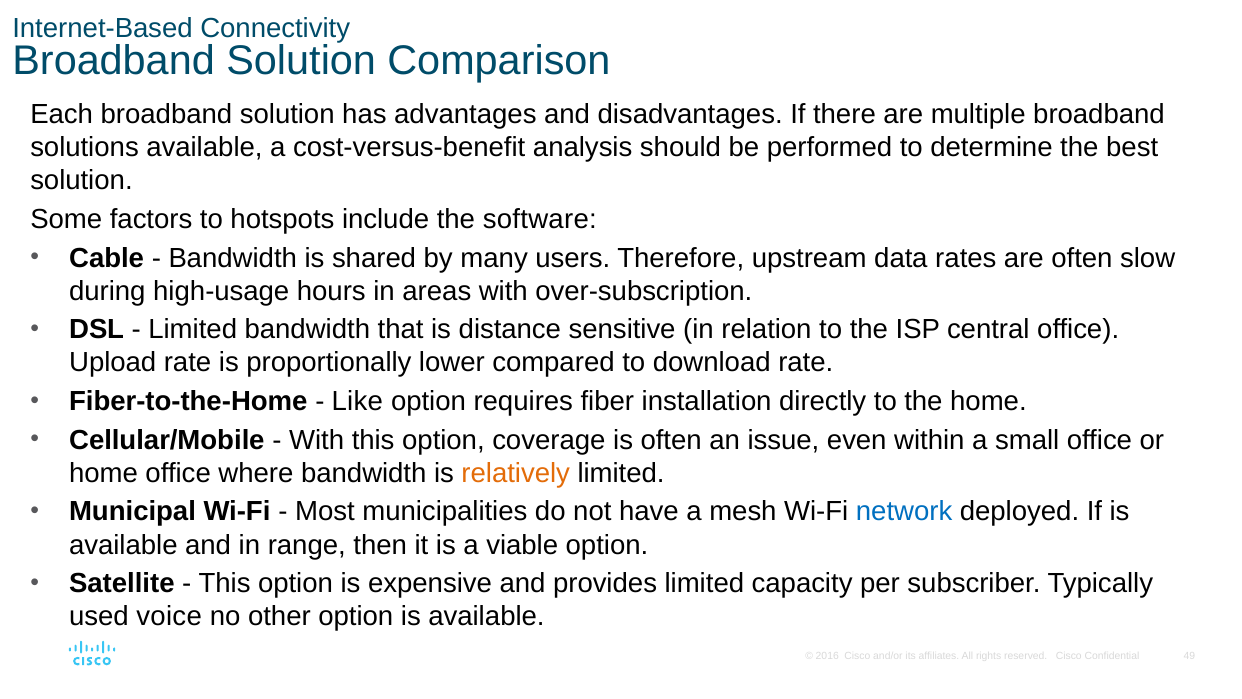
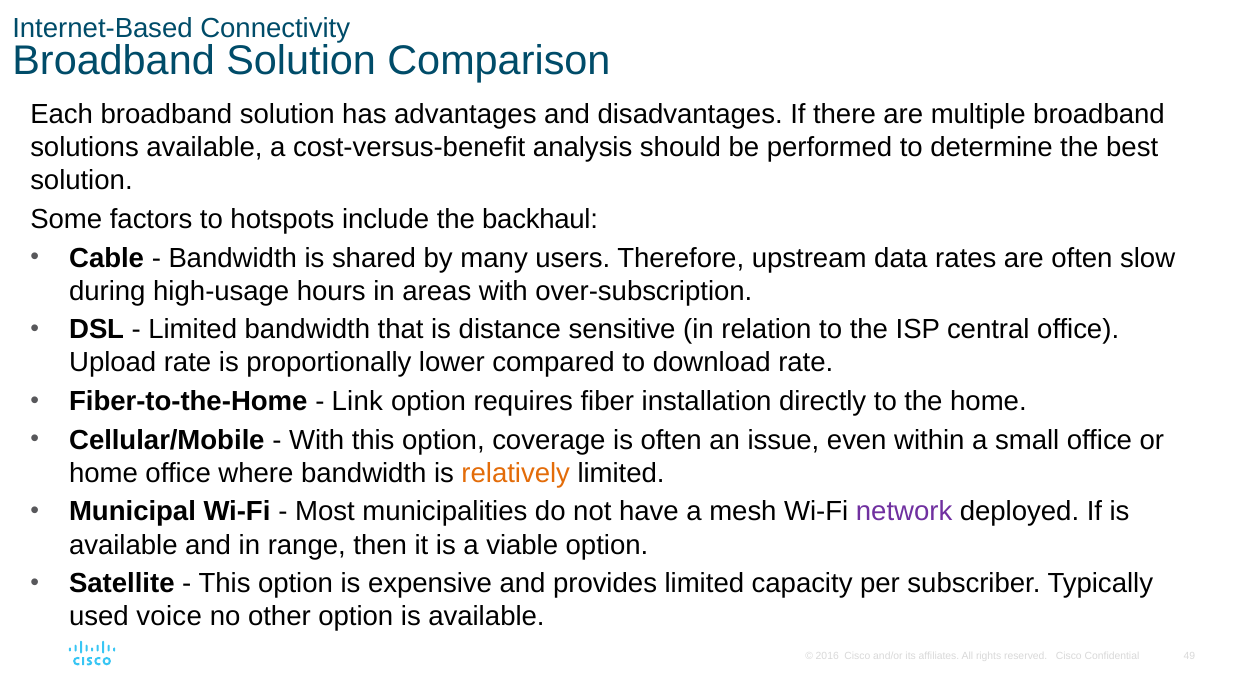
software: software -> backhaul (540, 219)
Like: Like -> Link (357, 401)
network colour: blue -> purple (904, 512)
